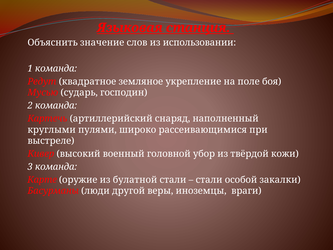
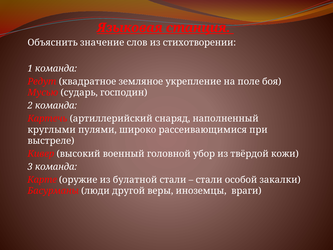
использовании: использовании -> стихотворении (199, 43)
